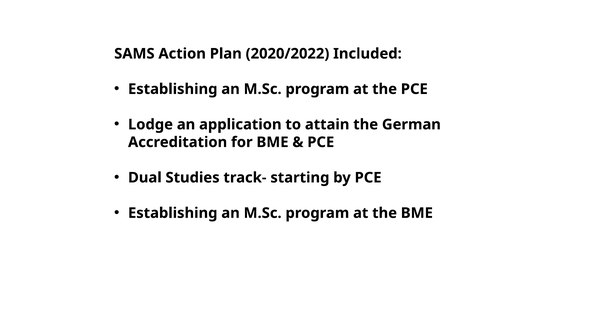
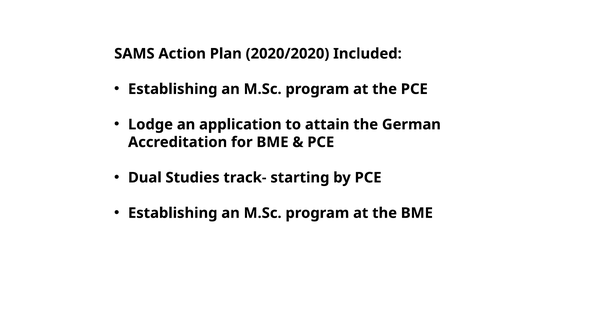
2020/2022: 2020/2022 -> 2020/2020 (287, 54)
